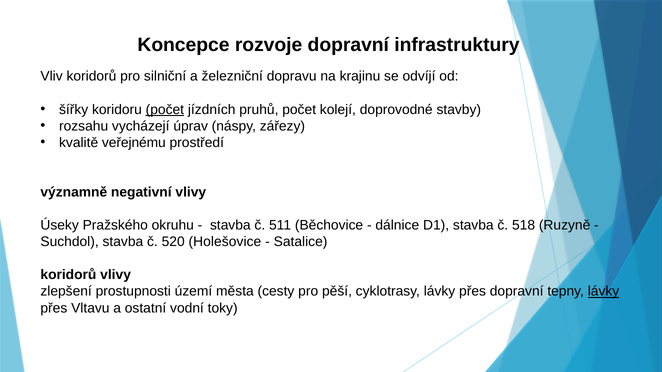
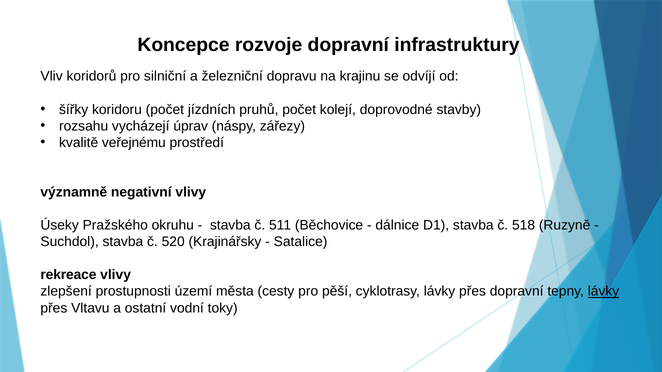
počet underline: present -> none (165, 110)
Holešovice: Holešovice -> Krajinářsky (225, 242)
koridorů: koridorů -> rekreace (68, 275)
